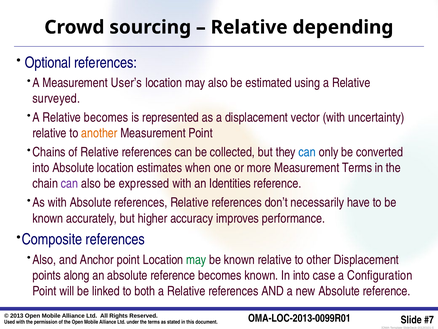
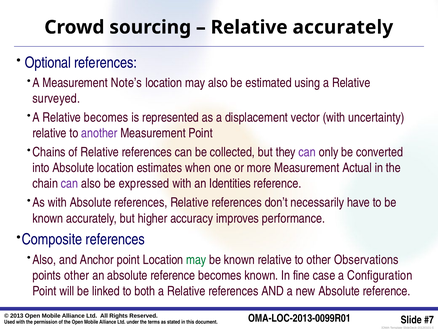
Relative depending: depending -> accurately (343, 27)
User’s: User’s -> Note’s (126, 83)
another colour: orange -> purple (99, 133)
can colour: blue -> purple (307, 152)
Measurement Terms: Terms -> Actual (357, 168)
other Displacement: Displacement -> Observations (366, 259)
points along: along -> other (77, 275)
In into: into -> fine (301, 275)
